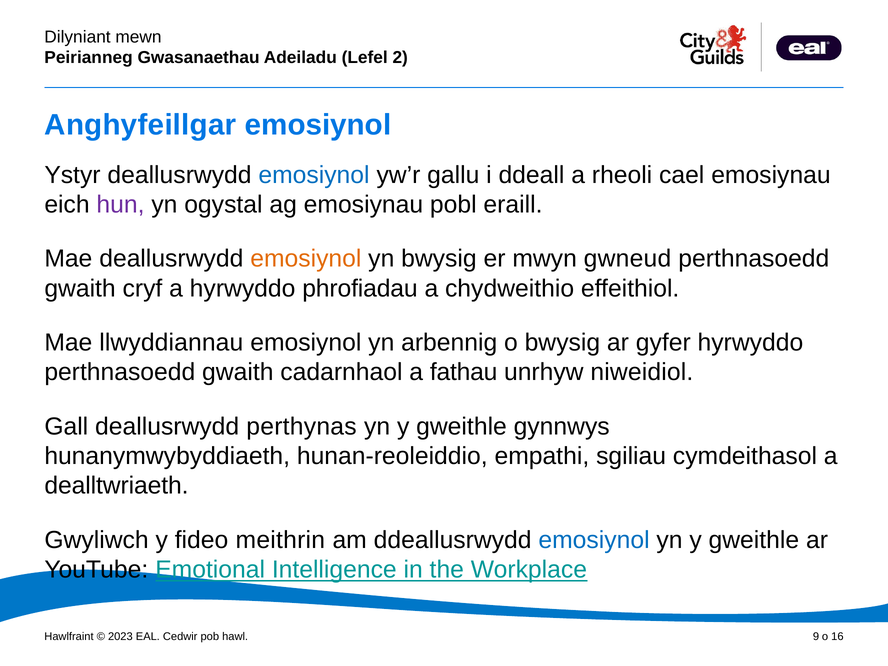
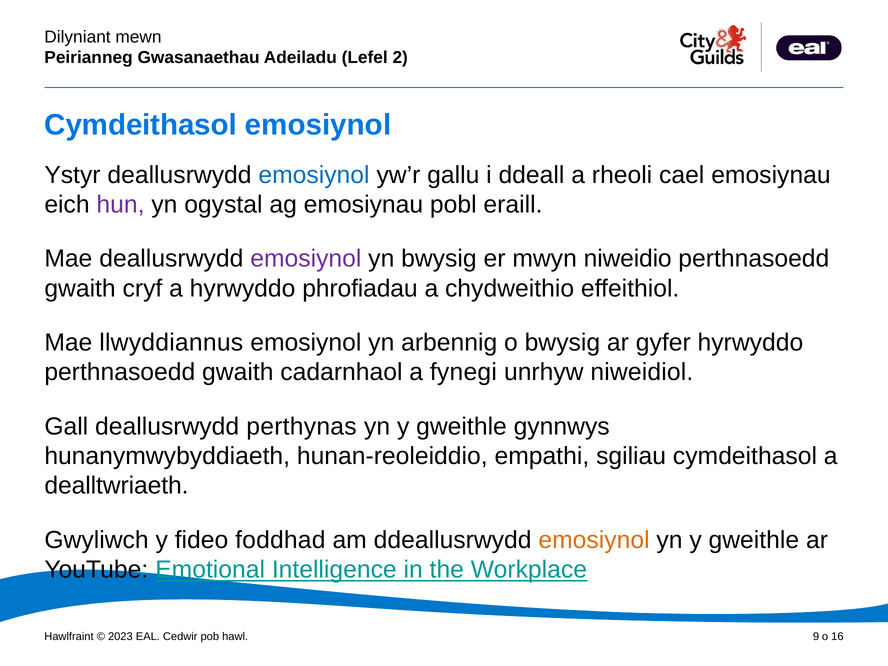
Anghyfeillgar: Anghyfeillgar -> Cymdeithasol (141, 125)
emosiynol colour: orange -> purple (306, 259)
gwneud: gwneud -> niweidio (628, 259)
llwyddiannau: llwyddiannau -> llwyddiannus (171, 343)
fathau: fathau -> fynegi (463, 372)
meithrin: meithrin -> foddhad (280, 540)
emosiynol colour: blue -> orange (594, 540)
